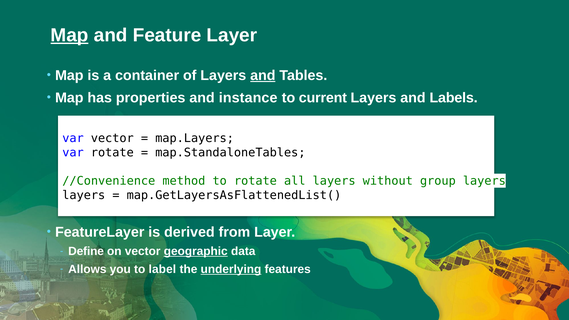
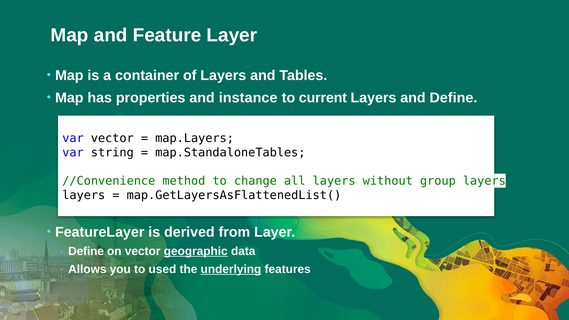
Map underline: present -> none (70, 35)
and underline: present -> none (263, 75)
and Labels: Labels -> Define (453, 98)
var rotate: rotate -> string (112, 153)
to rotate: rotate -> change (255, 181)
label: label -> used (162, 269)
